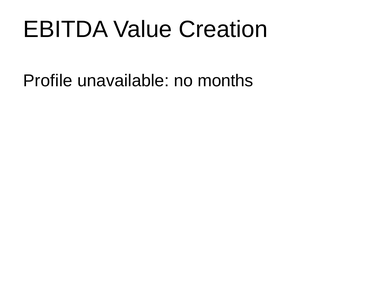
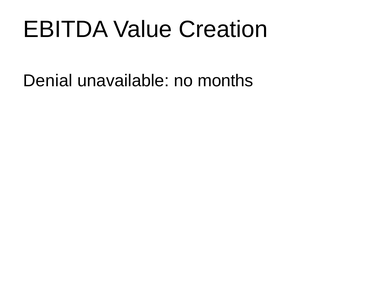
Profile: Profile -> Denial (48, 81)
